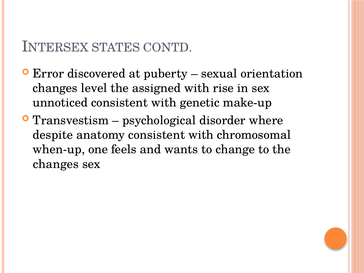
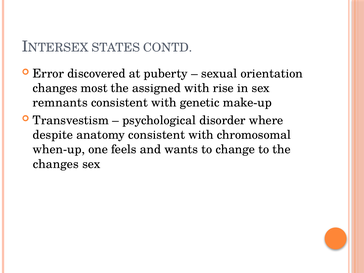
level: level -> most (94, 88)
unnoticed: unnoticed -> remnants (60, 103)
